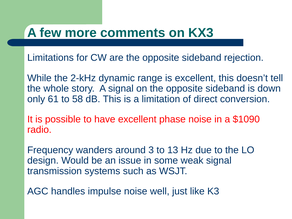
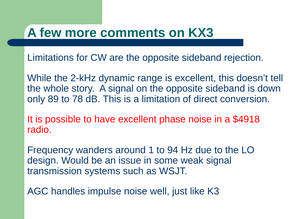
61: 61 -> 89 (53, 99)
58: 58 -> 78 (78, 99)
$1090: $1090 -> $4918 (246, 119)
3: 3 -> 1 (151, 150)
13: 13 -> 94 (173, 150)
